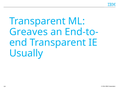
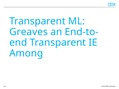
Usually: Usually -> Among (26, 53)
